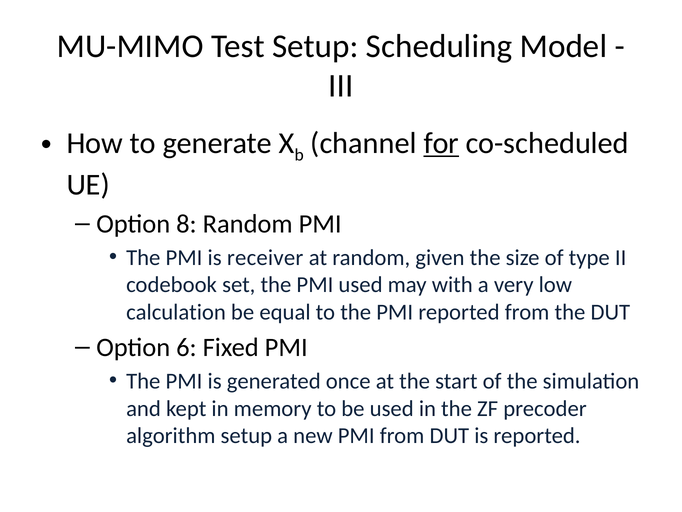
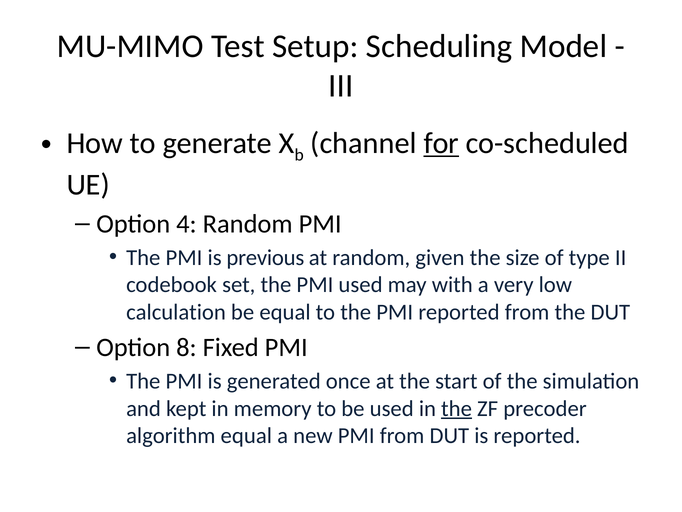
8: 8 -> 4 (186, 224)
receiver: receiver -> previous (265, 257)
6: 6 -> 8 (186, 347)
the underline: none -> present (457, 408)
algorithm setup: setup -> equal (246, 435)
